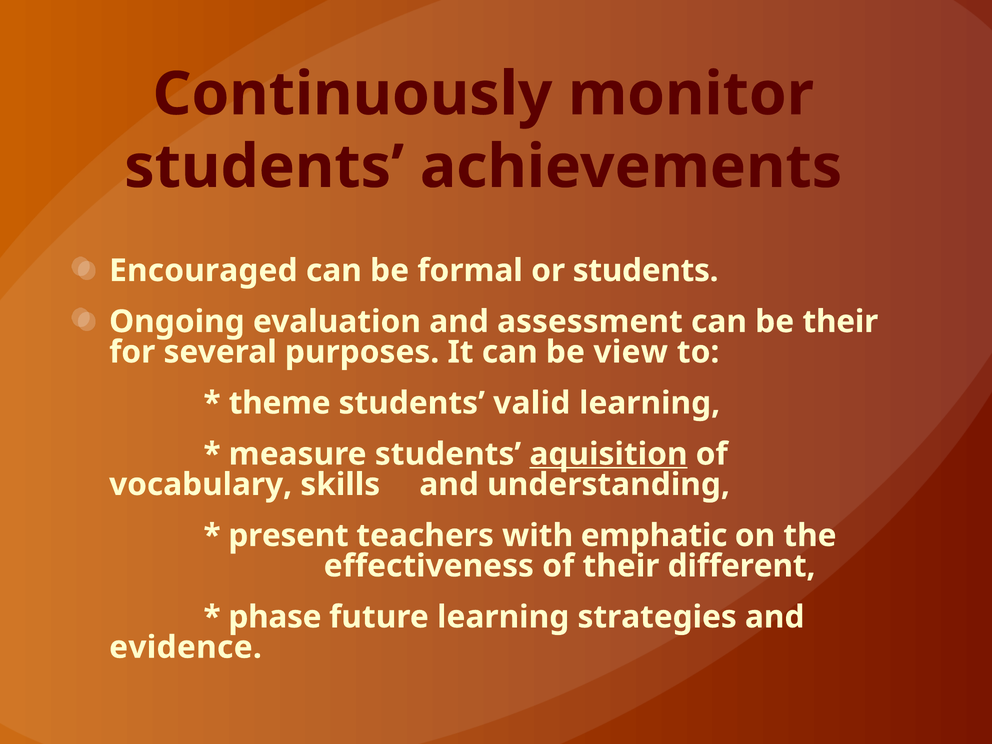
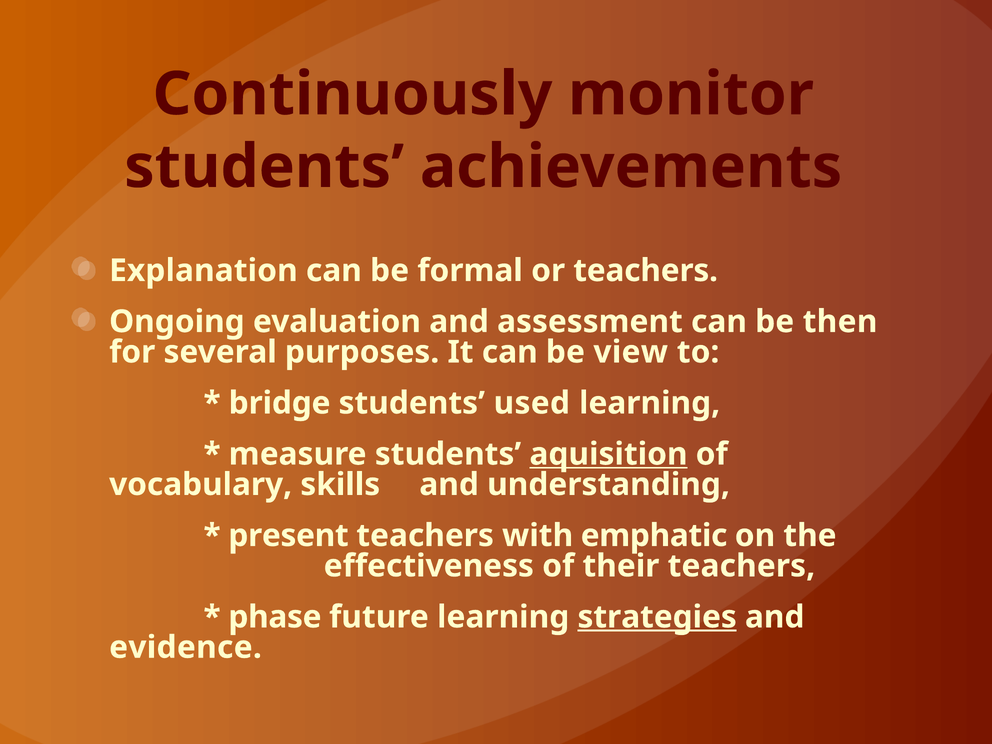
Encouraged: Encouraged -> Explanation (203, 271)
or students: students -> teachers (646, 271)
be their: their -> then (840, 322)
theme: theme -> bridge (280, 403)
valid: valid -> used (532, 403)
their different: different -> teachers (741, 566)
strategies underline: none -> present (657, 617)
